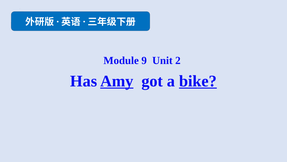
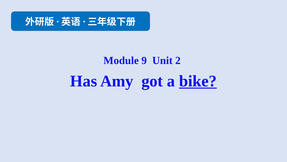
Amy underline: present -> none (117, 81)
